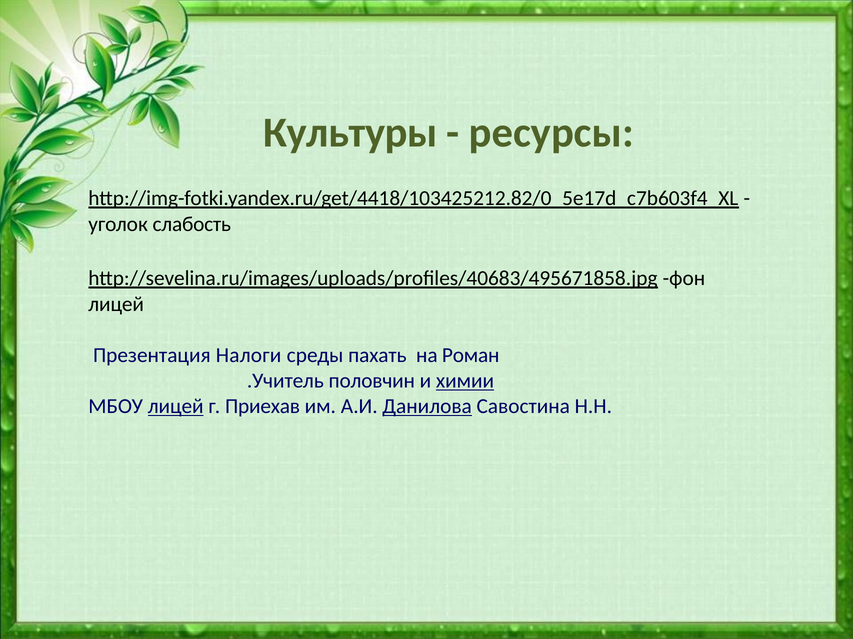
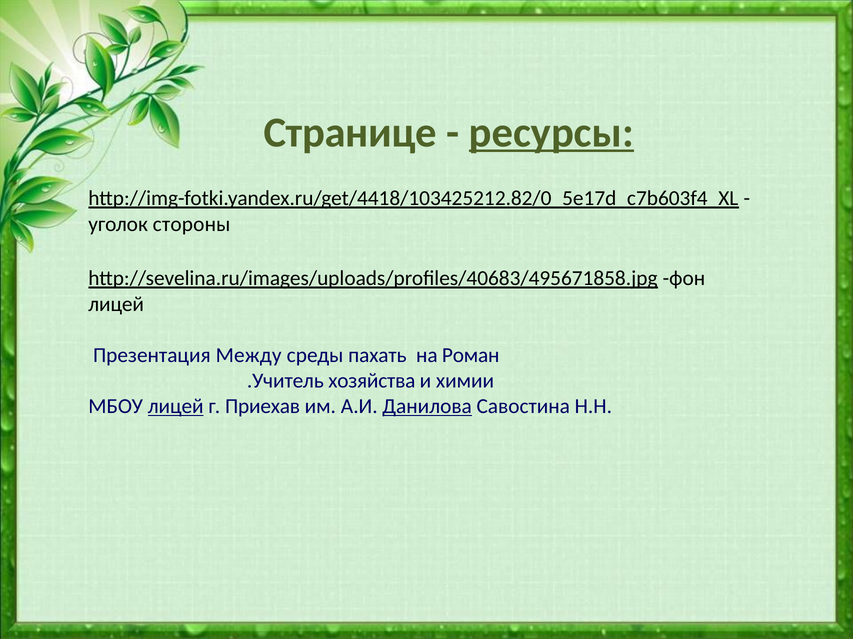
Культуры: Культуры -> Странице (350, 133)
ресурсы underline: none -> present (551, 133)
слабость: слабость -> стороны (192, 224)
Налоги: Налоги -> Между (249, 356)
половчин: половчин -> хозяйства (372, 381)
химии underline: present -> none (465, 381)
